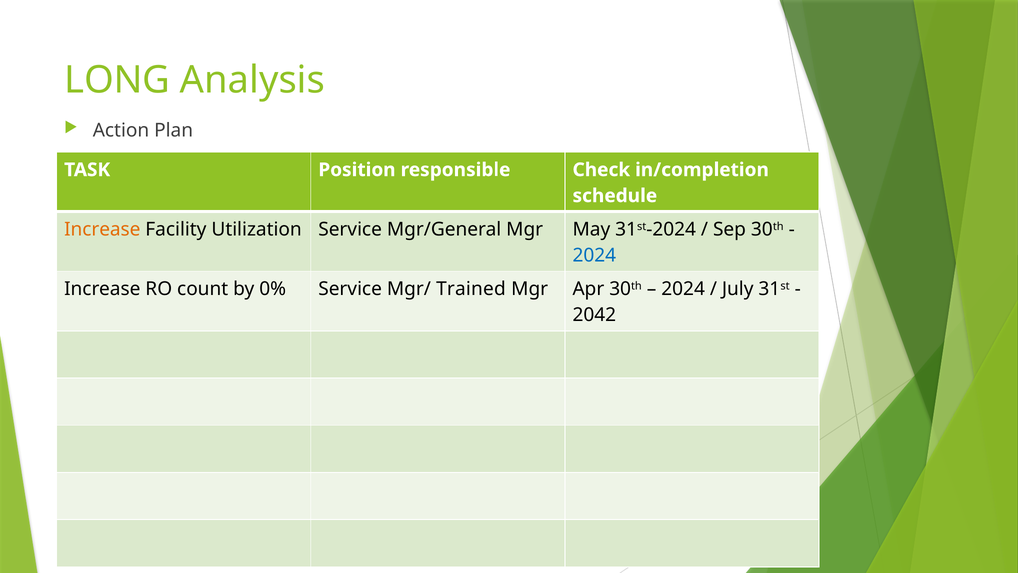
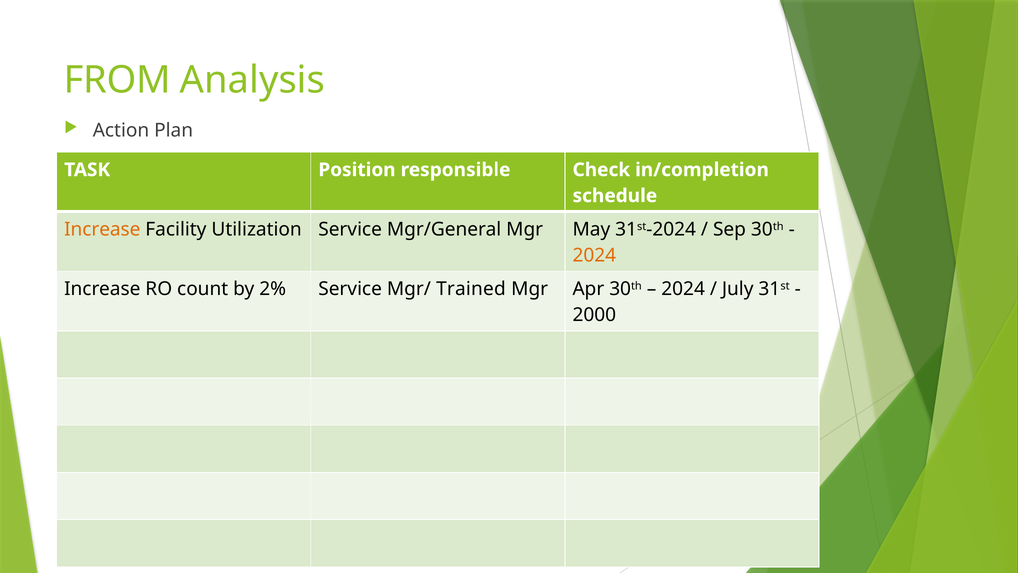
LONG: LONG -> FROM (117, 80)
2024 colour: blue -> orange (594, 255)
0%: 0% -> 2% (273, 289)
2042: 2042 -> 2000 (594, 315)
